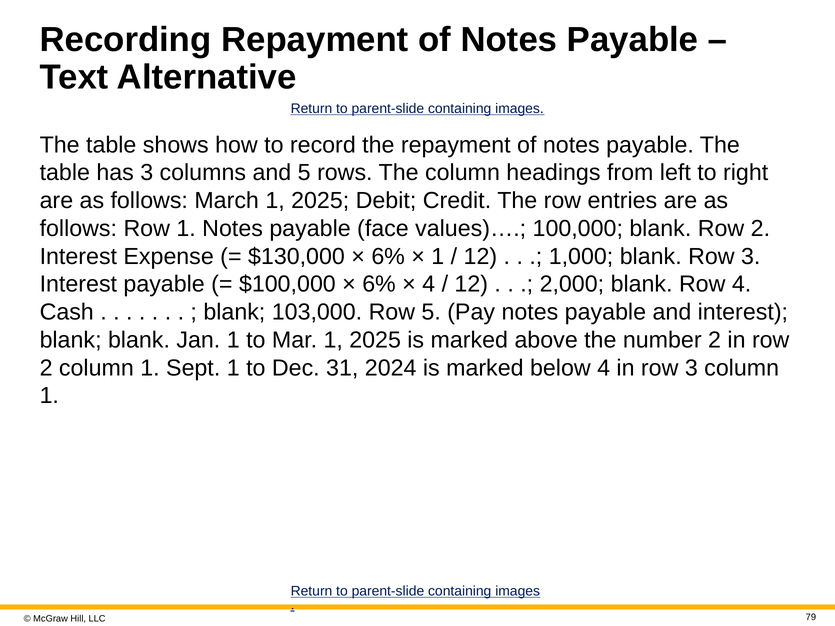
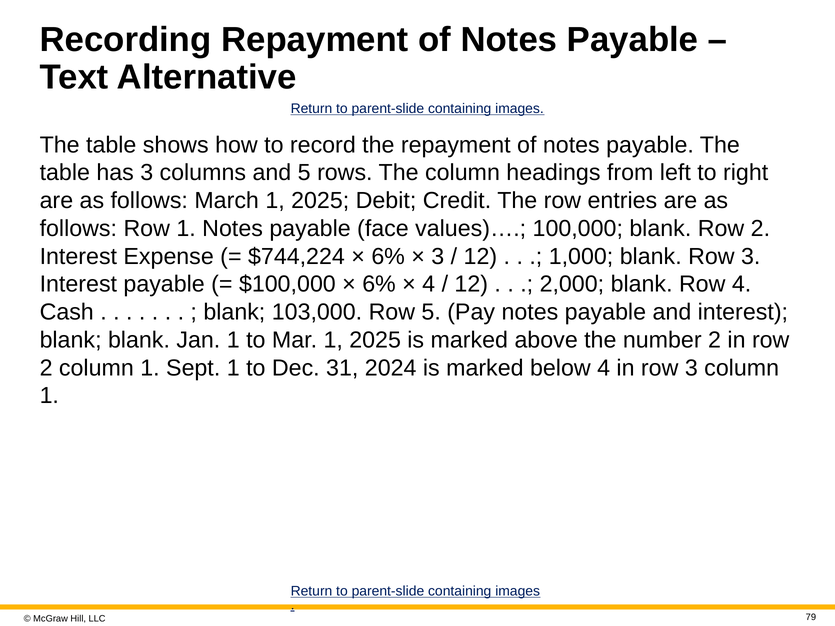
$130,000: $130,000 -> $744,224 (296, 257)
1: 1 -> 3 (438, 257)
